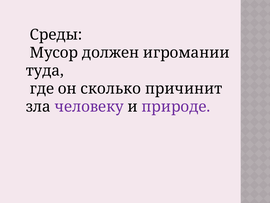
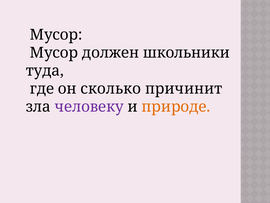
Среды: Среды -> Мусор (56, 35)
игромании: игромании -> школьники (186, 53)
природе colour: purple -> orange (176, 107)
